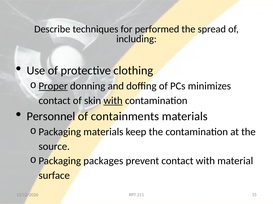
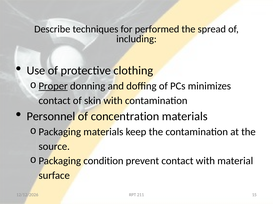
with underline: present -> none (113, 101)
containments: containments -> concentration (125, 117)
packages: packages -> condition (103, 161)
